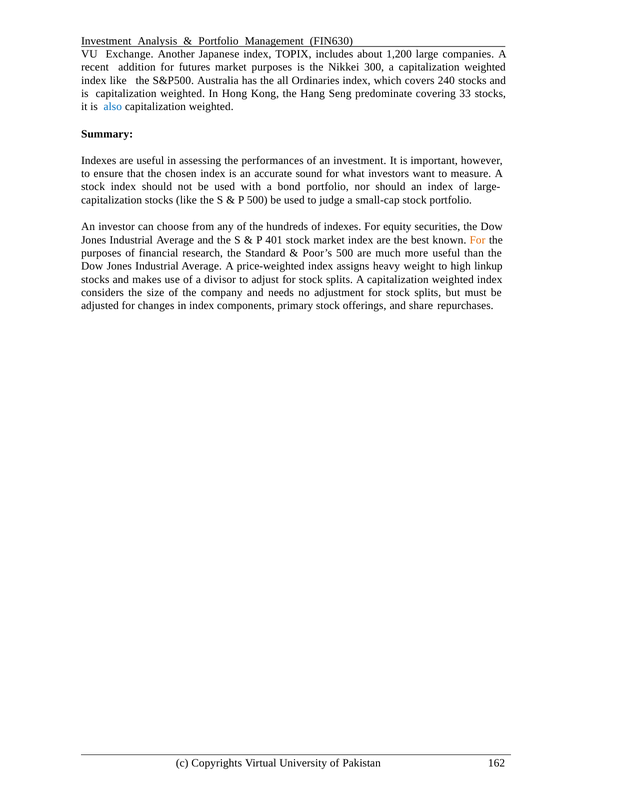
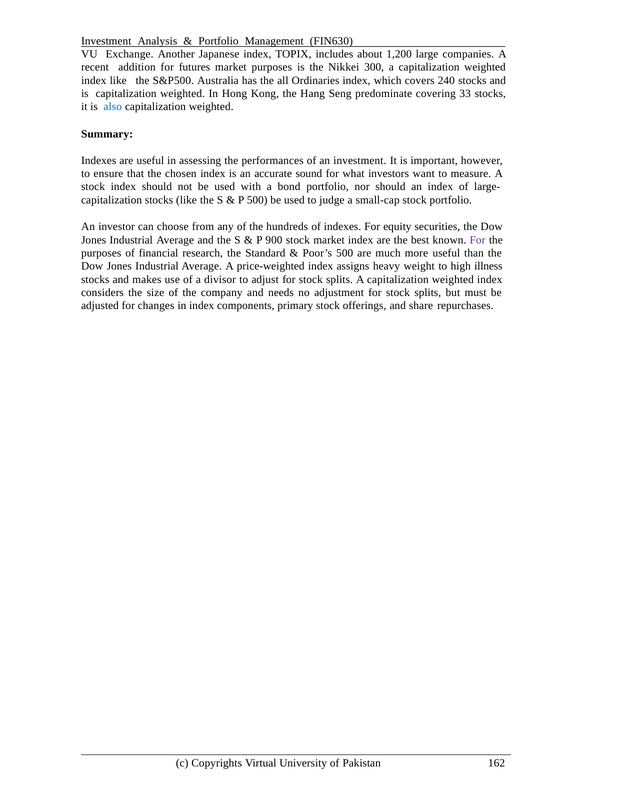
401: 401 -> 900 (274, 240)
For colour: orange -> purple (478, 240)
linkup: linkup -> illness (488, 266)
